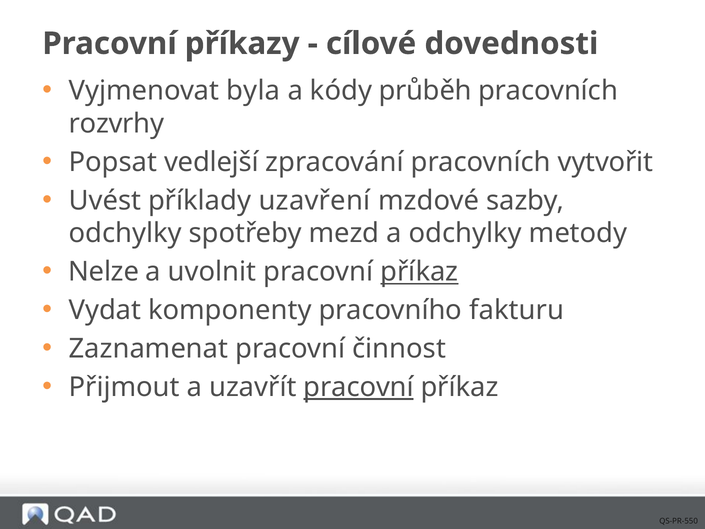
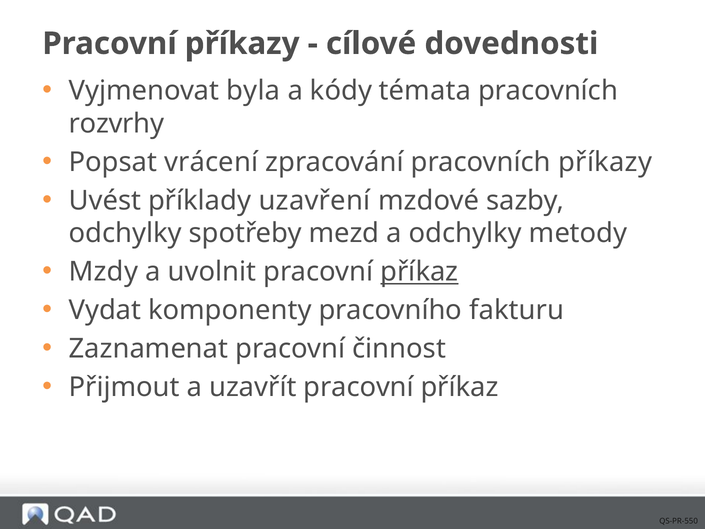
průběh: průběh -> témata (425, 91)
vedlejší: vedlejší -> vrácení (211, 162)
pracovních vytvořit: vytvořit -> příkazy (605, 162)
Nelze: Nelze -> Mzdy (103, 272)
pracovní underline: present -> none (359, 387)
